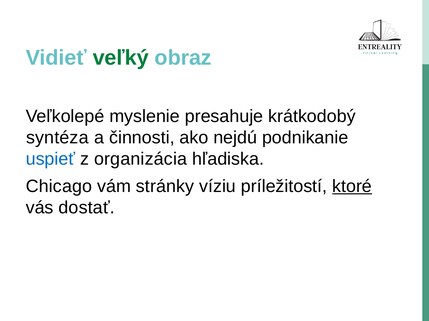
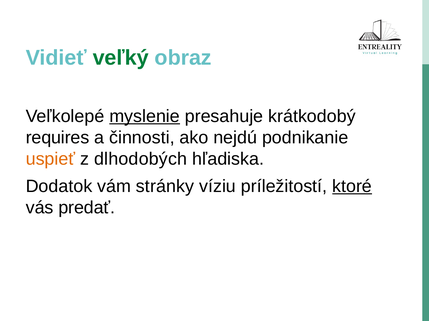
myslenie underline: none -> present (145, 116)
syntéza: syntéza -> requires (58, 138)
uspieť colour: blue -> orange (50, 159)
organizácia: organizácia -> dlhodobých (141, 159)
Chicago: Chicago -> Dodatok (59, 187)
dostať: dostať -> predať (87, 208)
